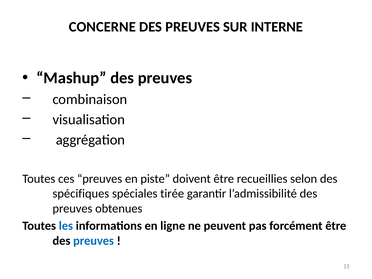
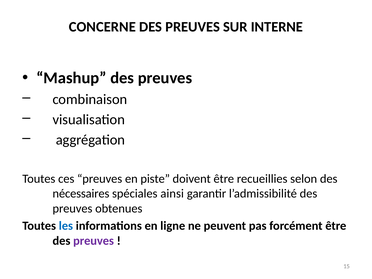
spécifiques: spécifiques -> nécessaires (81, 194)
tirée: tirée -> ainsi (172, 194)
preuves colour: blue -> purple (94, 241)
